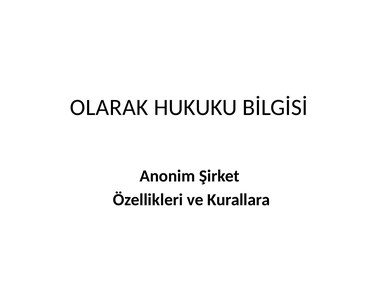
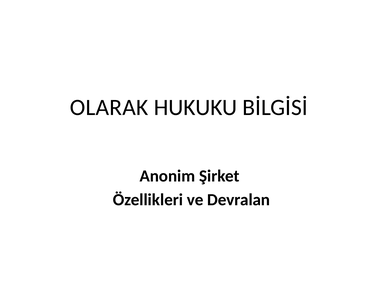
Kurallara: Kurallara -> Devralan (239, 200)
